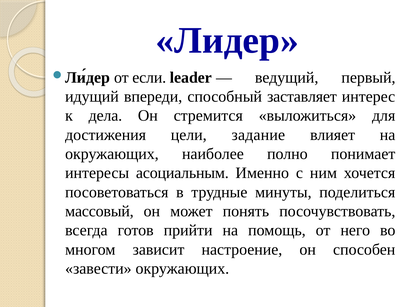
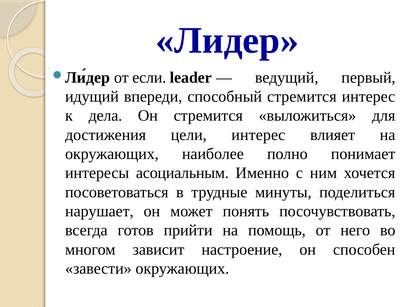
способный заставляет: заставляет -> стремится (302, 97)
цели задание: задание -> интерес (258, 135)
массовый: массовый -> нарушает (99, 211)
